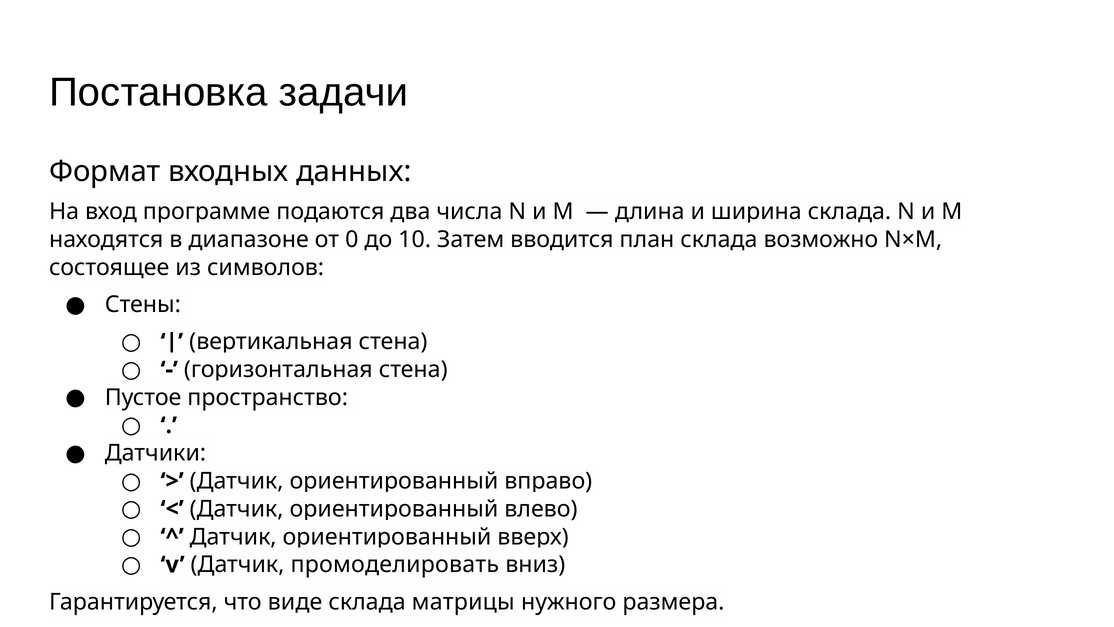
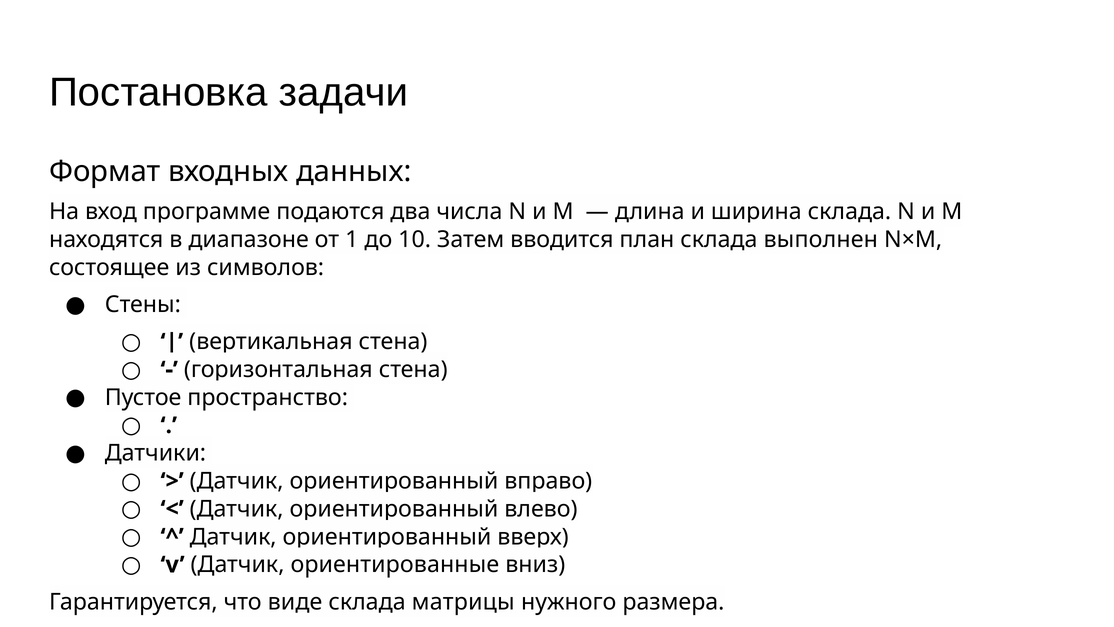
0: 0 -> 1 (352, 239)
возможно: возможно -> выполнен (821, 239)
промоделировать: промоделировать -> ориентированные (395, 564)
